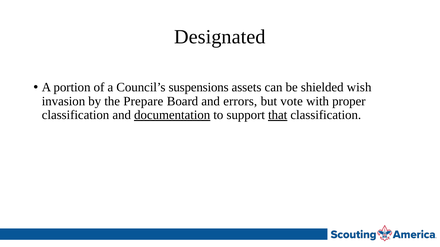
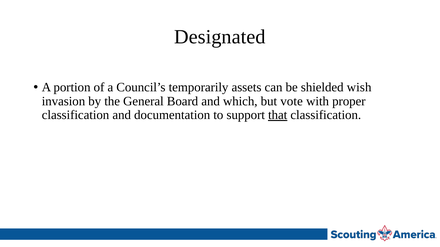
suspensions: suspensions -> temporarily (199, 88)
Prepare: Prepare -> General (143, 101)
errors: errors -> which (240, 101)
documentation underline: present -> none (172, 115)
